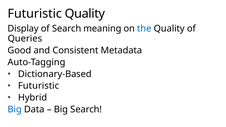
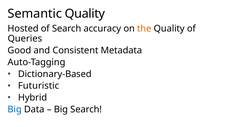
Futuristic: Futuristic -> Semantic (35, 14)
Display: Display -> Hosted (23, 29)
meaning: meaning -> accuracy (102, 29)
the colour: blue -> orange (144, 29)
